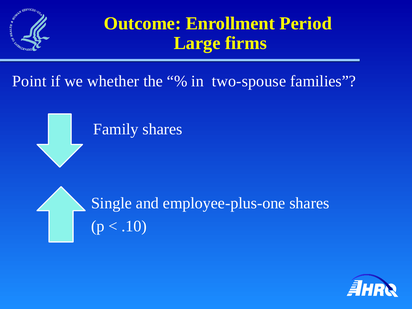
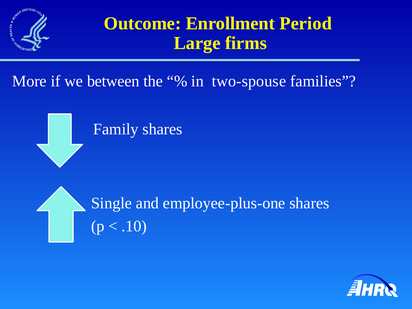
Point: Point -> More (29, 81)
whether: whether -> between (113, 81)
